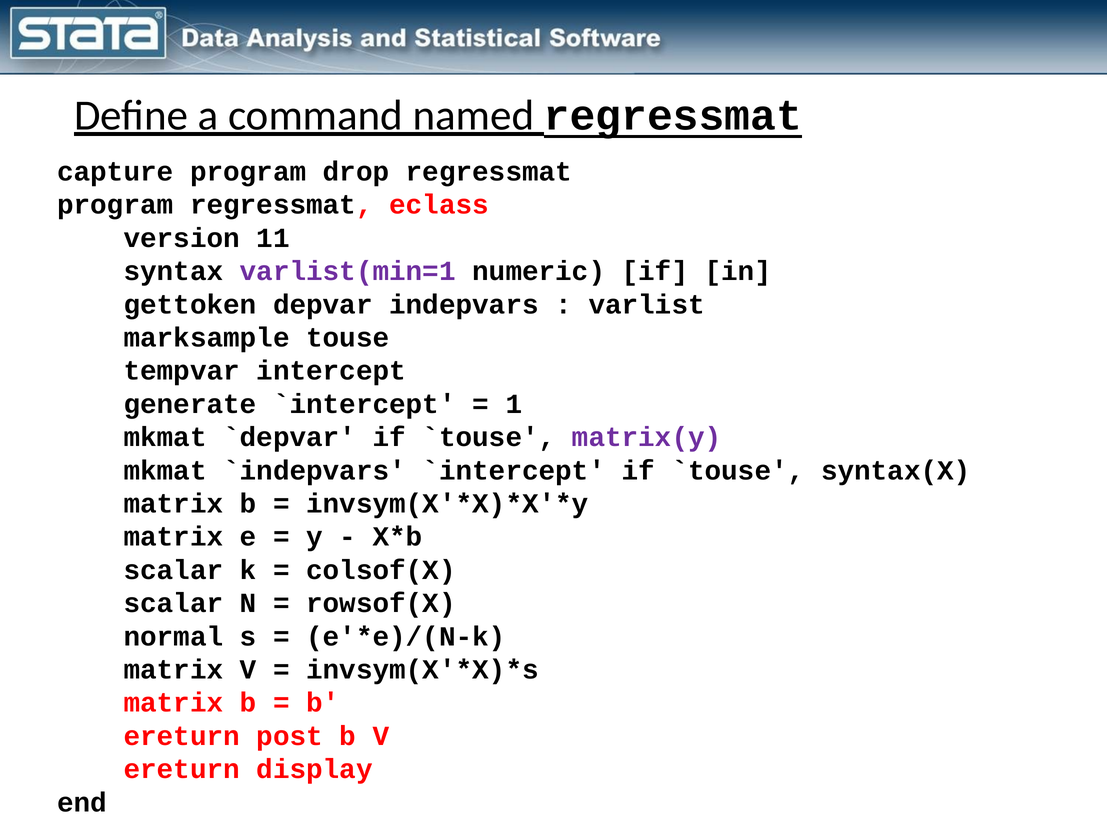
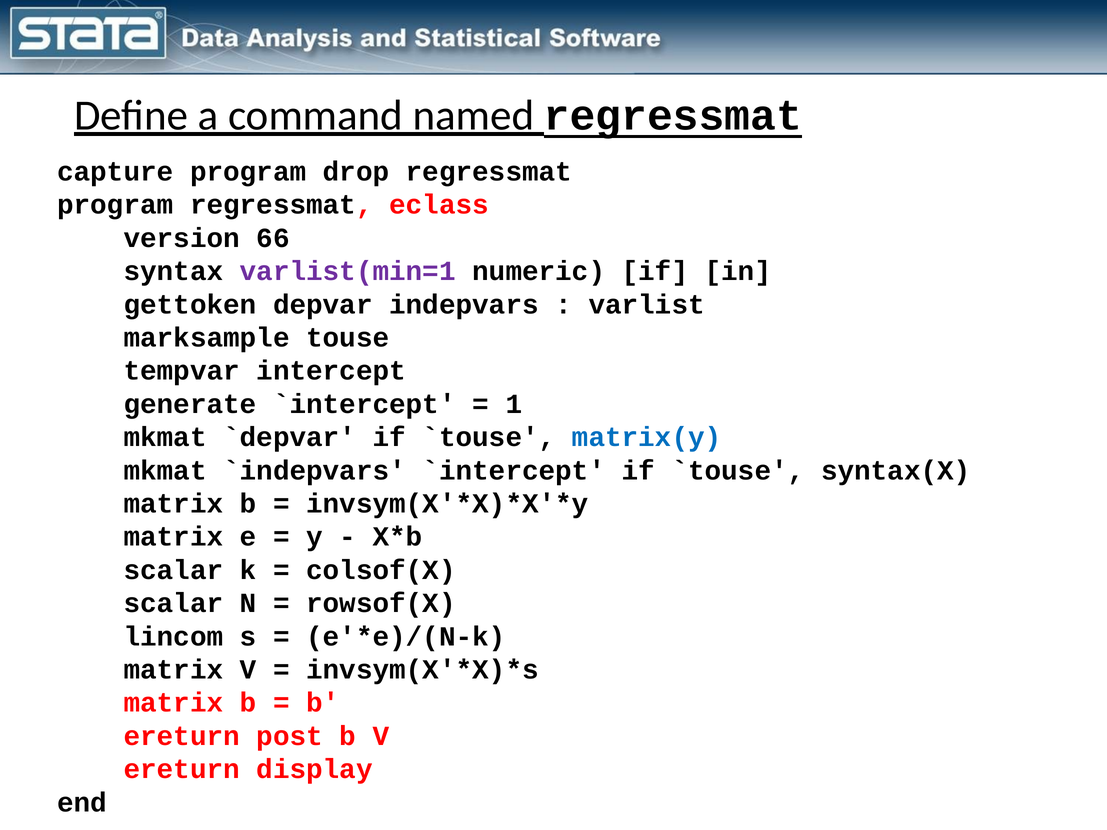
11: 11 -> 66 (273, 238)
matrix(y colour: purple -> blue (647, 437)
normal: normal -> lincom (173, 637)
